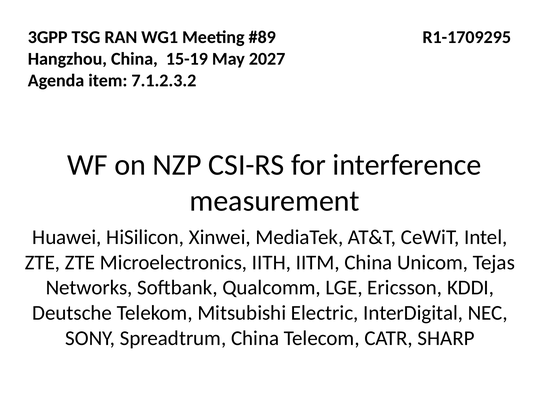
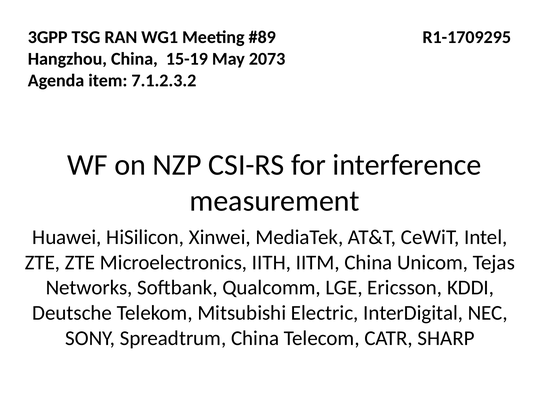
2027: 2027 -> 2073 (267, 59)
